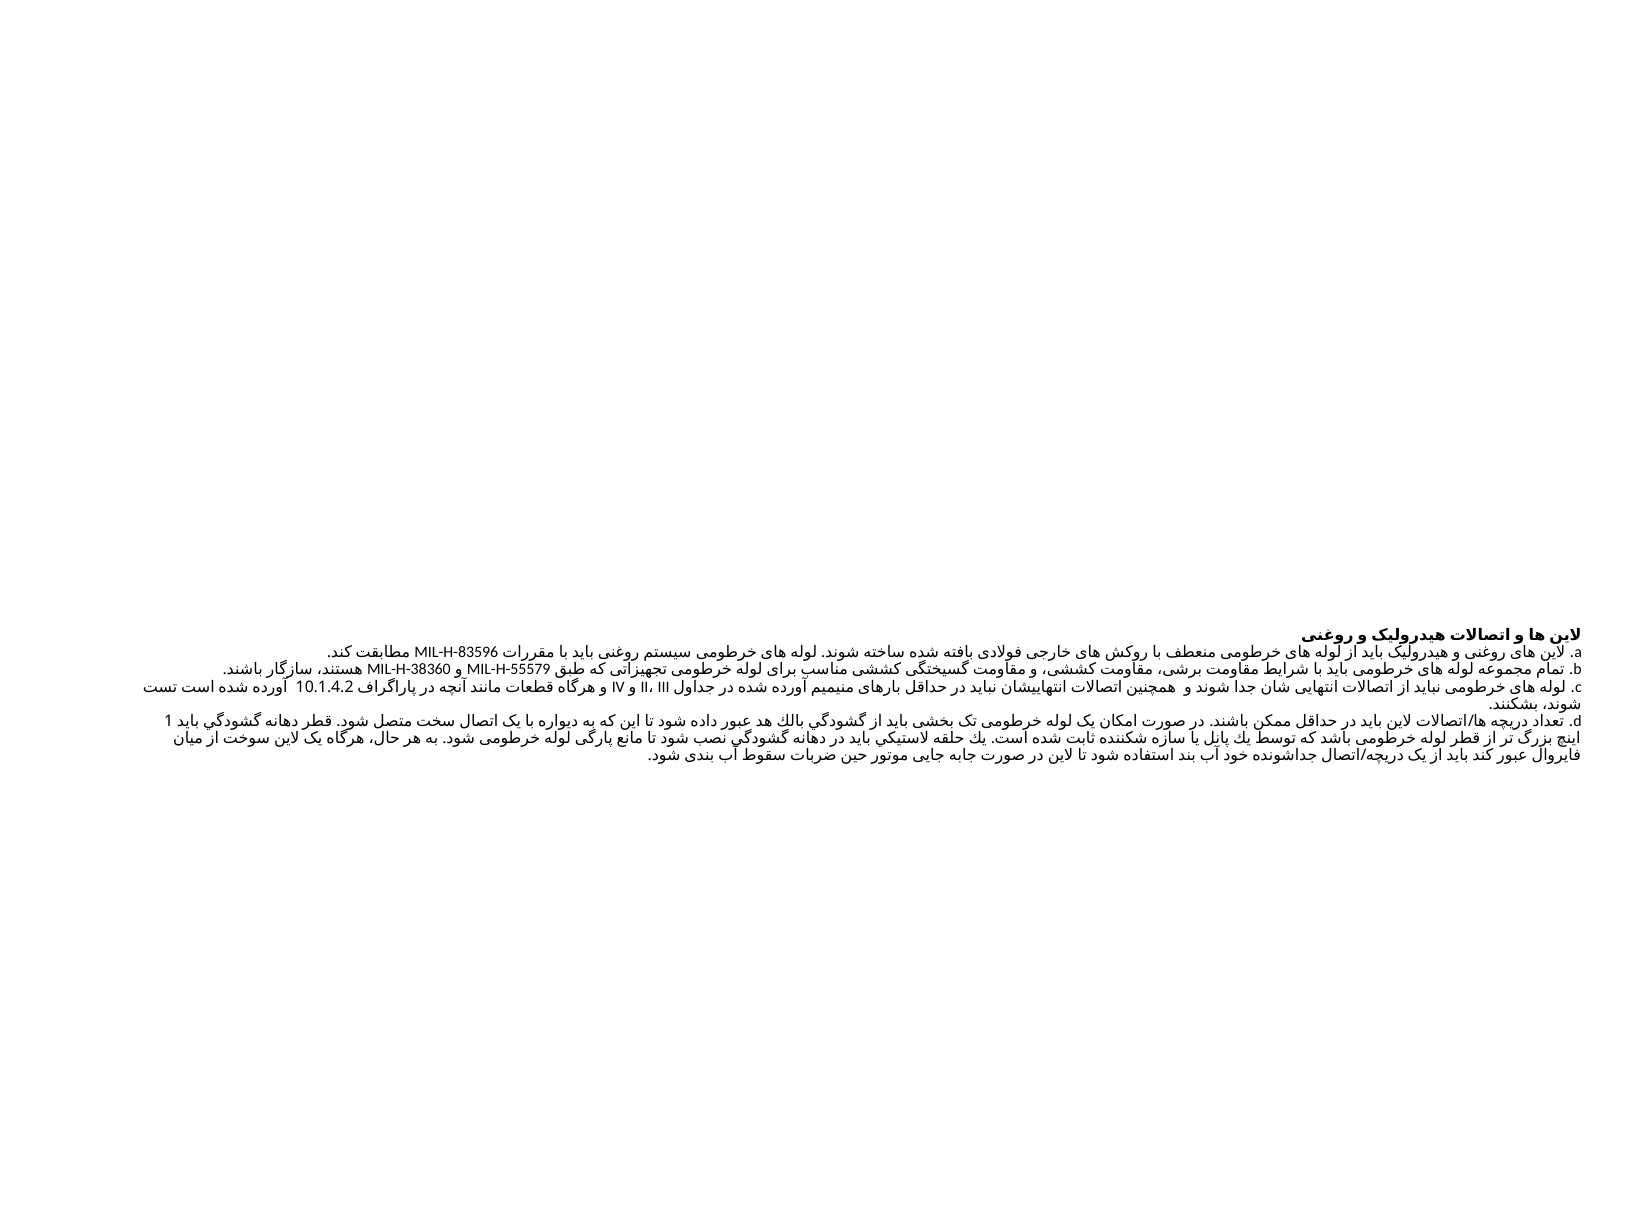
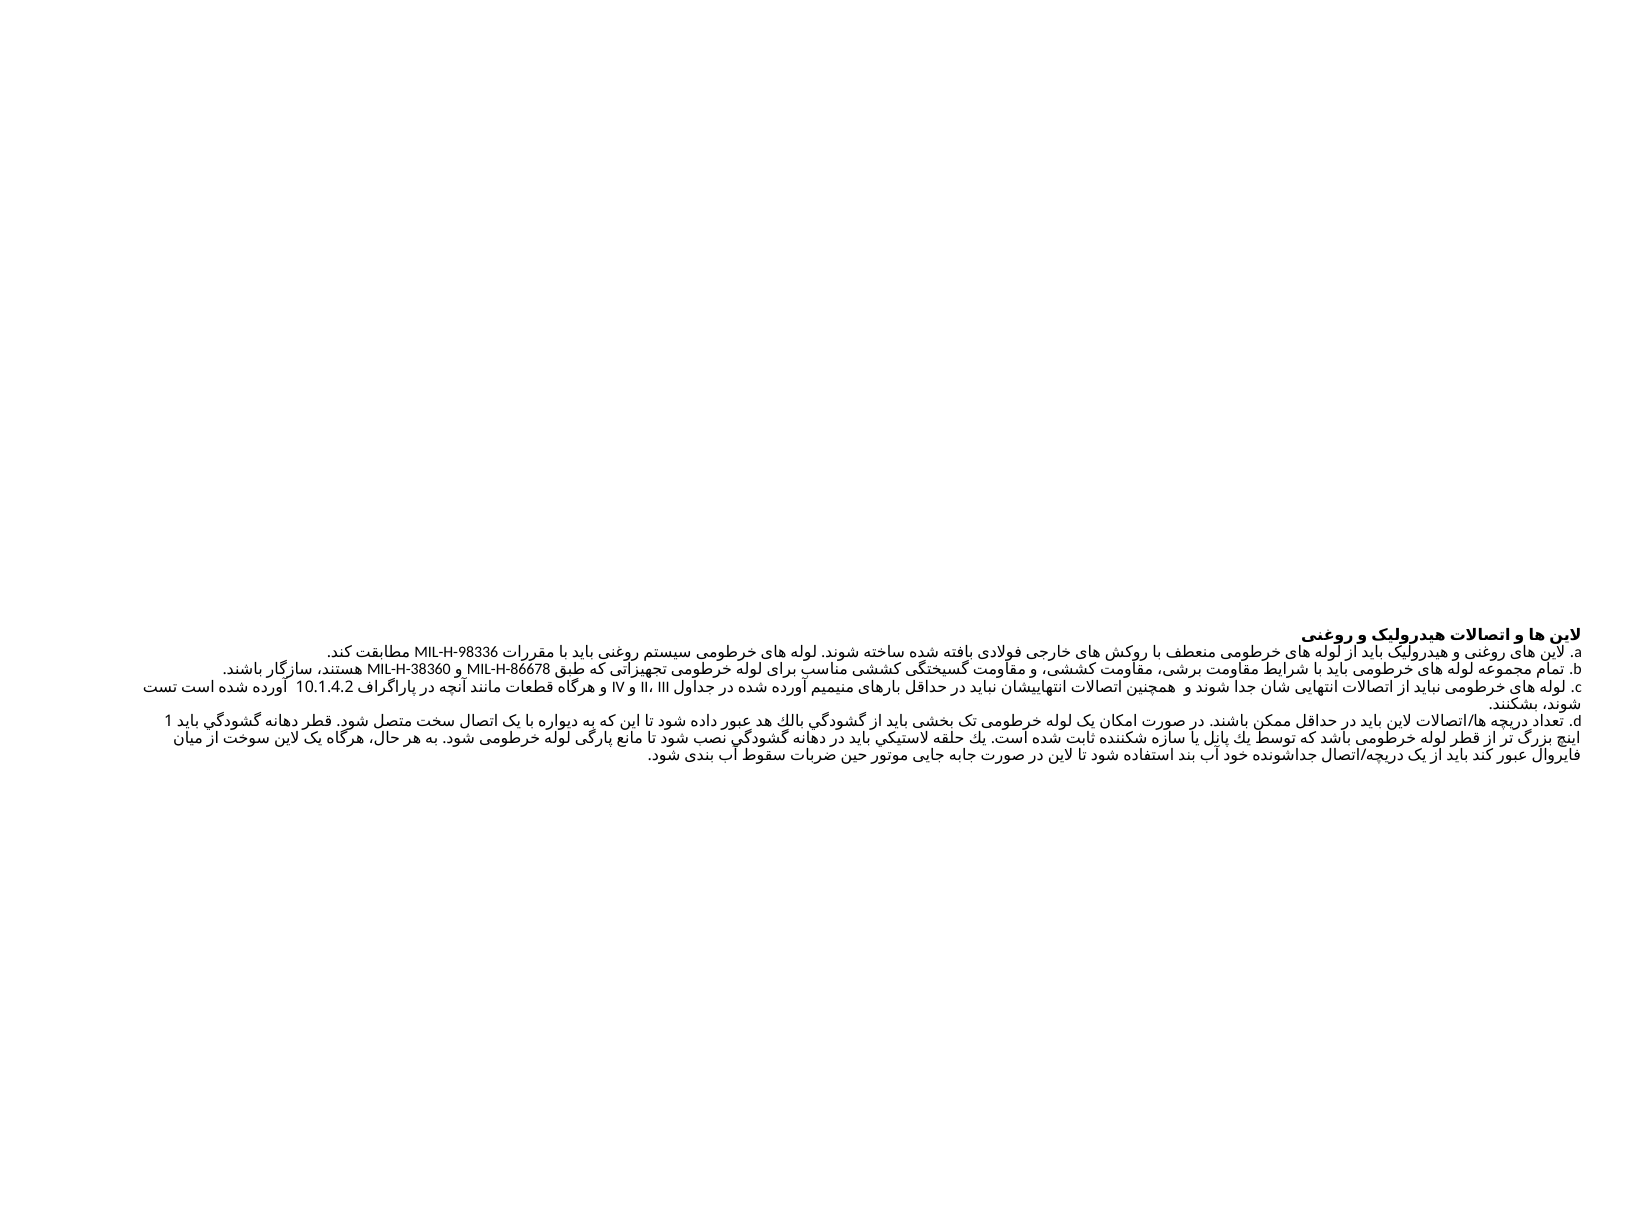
MIL-H-83596: MIL-H-83596 -> MIL-H-98336 (456, 653)
MIL-H-55579: MIL-H-55579 -> MIL-H-86678 (509, 670)
